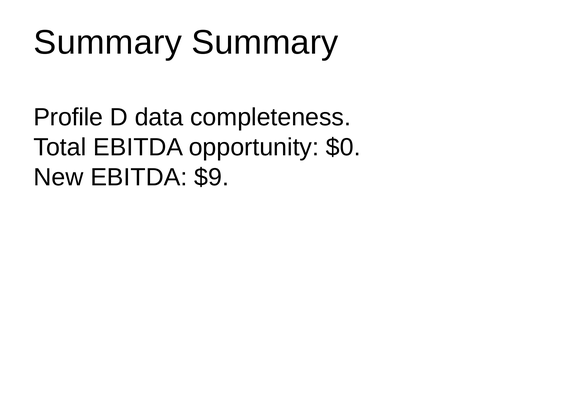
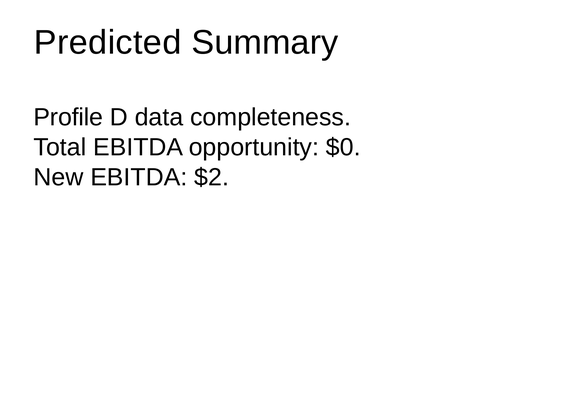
Summary: Summary -> Predicted (108, 43)
$9: $9 -> $2 (212, 177)
